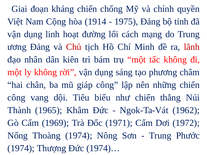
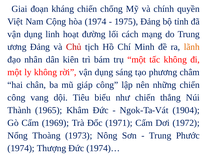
hòa 1914: 1914 -> 1974 (96, 22)
lãnh colour: red -> orange (192, 47)
1962: 1962 -> 1904 (186, 110)
Thoàng 1974: 1974 -> 1973 (79, 136)
